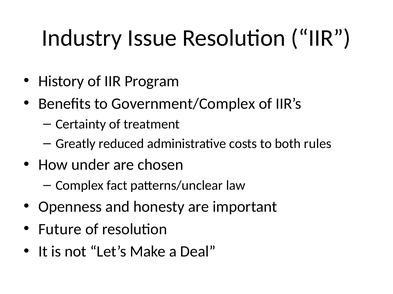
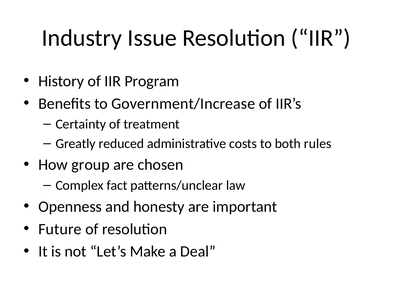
Government/Complex: Government/Complex -> Government/Increase (183, 104)
under: under -> group (91, 165)
